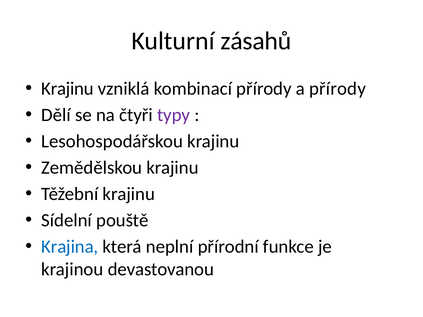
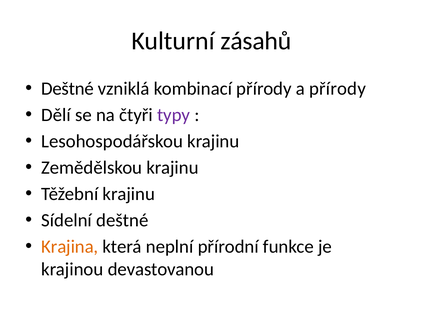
Krajinu: Krajinu -> Deštné (68, 89)
Sídelní pouště: pouště -> deštné (122, 220)
Krajina colour: blue -> orange (70, 247)
